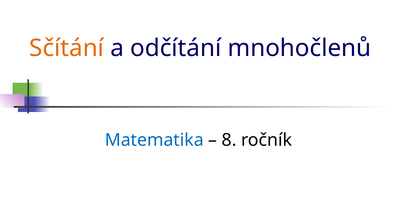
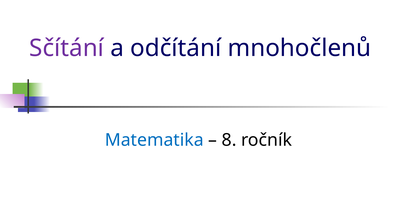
Sčítání colour: orange -> purple (67, 48)
